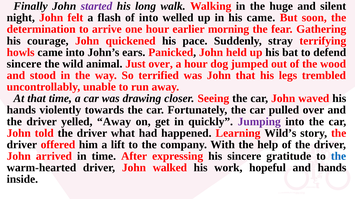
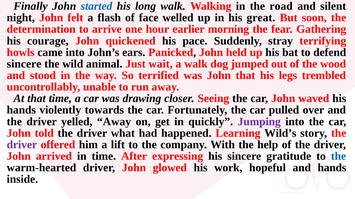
started colour: purple -> blue (97, 6)
huge: huge -> road (281, 6)
of into: into -> face (149, 18)
his came: came -> great (261, 18)
Just over: over -> wait (161, 64)
a hour: hour -> walk (196, 64)
driver colour: black -> purple (22, 145)
walked: walked -> glowed (170, 168)
